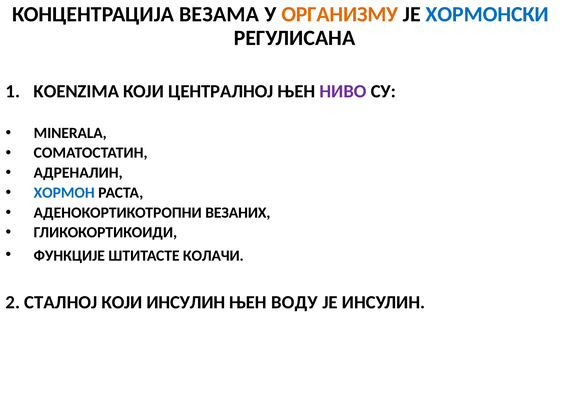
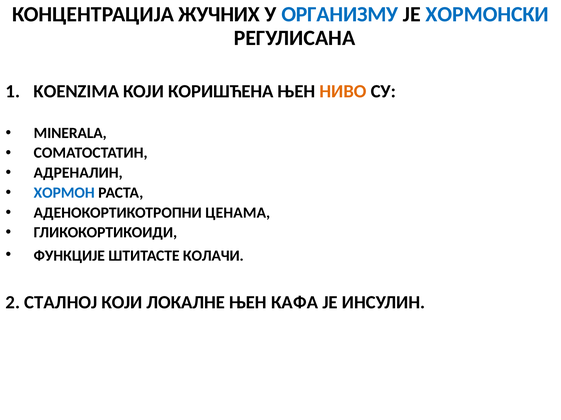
ВЕЗАМА: ВЕЗАМА -> ЖУЧНИХ (219, 14)
ОРГАНИЗМУ colour: orange -> blue (340, 14)
ЦЕНТРАЛНОЈ: ЦЕНТРАЛНОЈ -> КОРИШЋЕНА (221, 92)
НИВО colour: purple -> orange (343, 92)
ВЕЗАНИХ: ВЕЗАНИХ -> ЦЕНАМА (238, 213)
КОЈИ ИНСУЛИН: ИНСУЛИН -> ЛОКАЛНЕ (186, 303)
ВОДУ: ВОДУ -> КАФА (294, 303)
